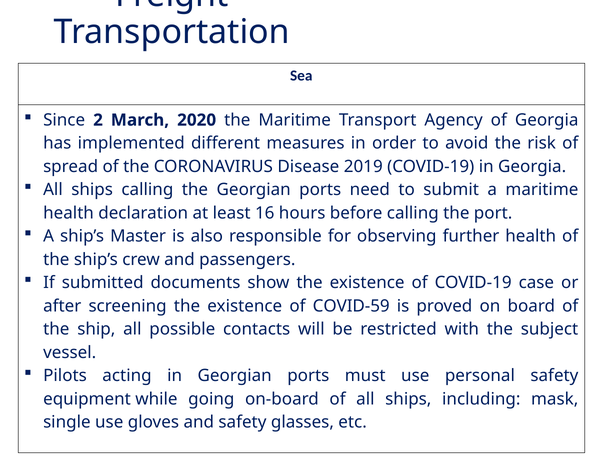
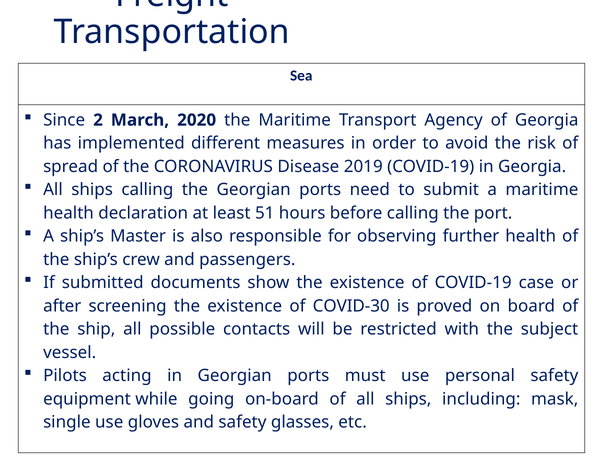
16: 16 -> 51 (265, 213)
COVID-59: COVID-59 -> COVID-30 (351, 306)
